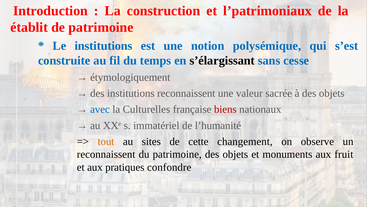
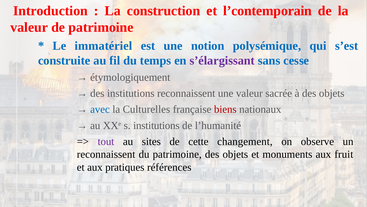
l’patrimoniaux: l’patrimoniaux -> l’contemporain (268, 11)
établit: établit -> valeur (29, 27)
Le institutions: institutions -> immatériel (103, 46)
s’élargissant colour: black -> purple (222, 60)
s immatériel: immatériel -> institutions (156, 125)
tout colour: orange -> purple (106, 141)
confondre: confondre -> références (169, 167)
